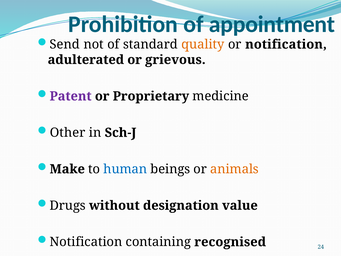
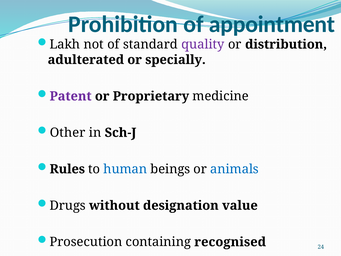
Send: Send -> Lakh (65, 44)
quality colour: orange -> purple (203, 44)
or notification: notification -> distribution (286, 44)
grievous: grievous -> specially (175, 60)
Make: Make -> Rules (67, 169)
animals colour: orange -> blue (234, 169)
Notification: Notification -> Prosecution (86, 242)
